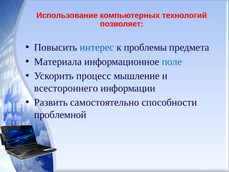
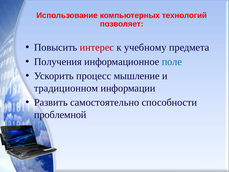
интерес colour: blue -> red (97, 47)
проблемы: проблемы -> учебному (145, 47)
Материала: Материала -> Получения (58, 62)
всестороннего: всестороннего -> традиционном (66, 88)
